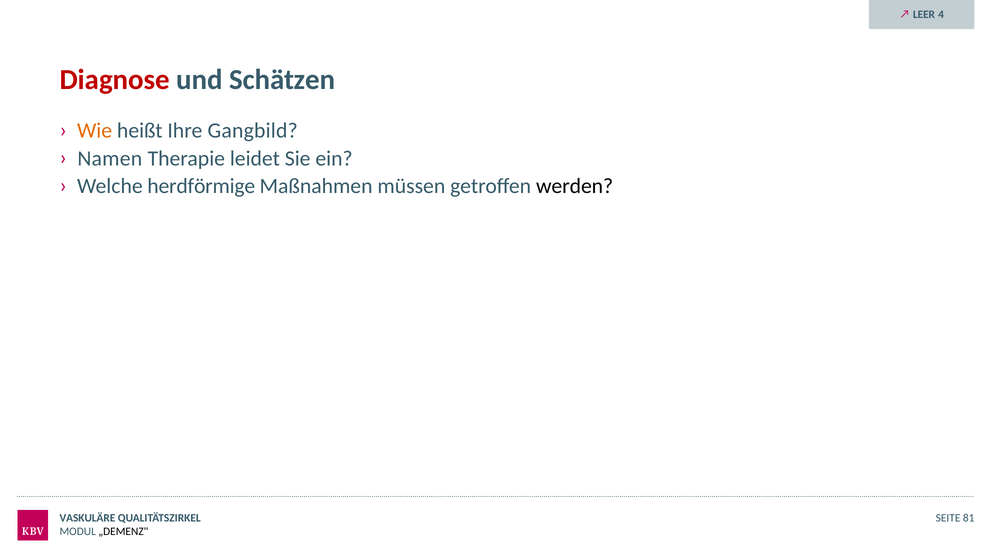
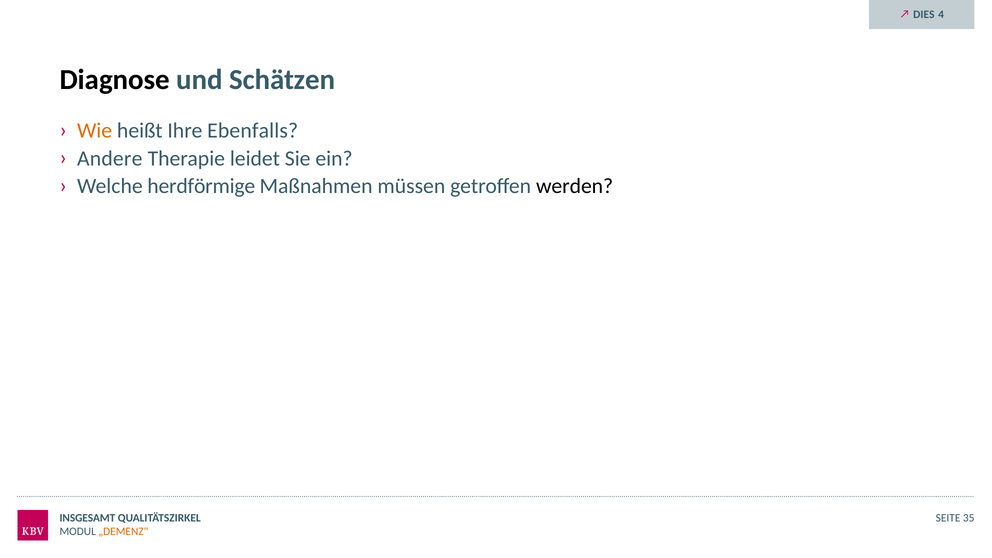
LEER: LEER -> DIES (924, 15)
Diagnose colour: red -> black (115, 79)
Gangbild: Gangbild -> Ebenfalls (253, 131)
Namen: Namen -> Andere (110, 158)
VASKULÄRE: VASKULÄRE -> INSGESAMT (87, 518)
81: 81 -> 35 (969, 518)
„DEMENZ colour: black -> orange (123, 532)
